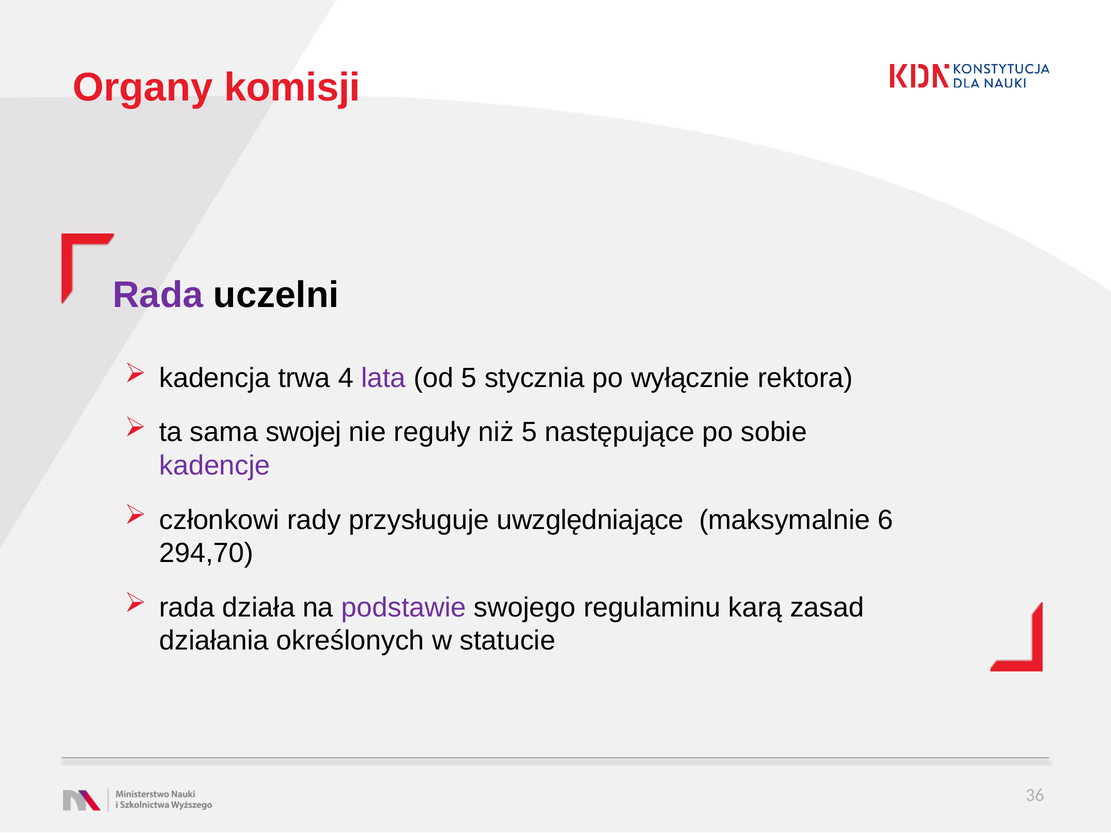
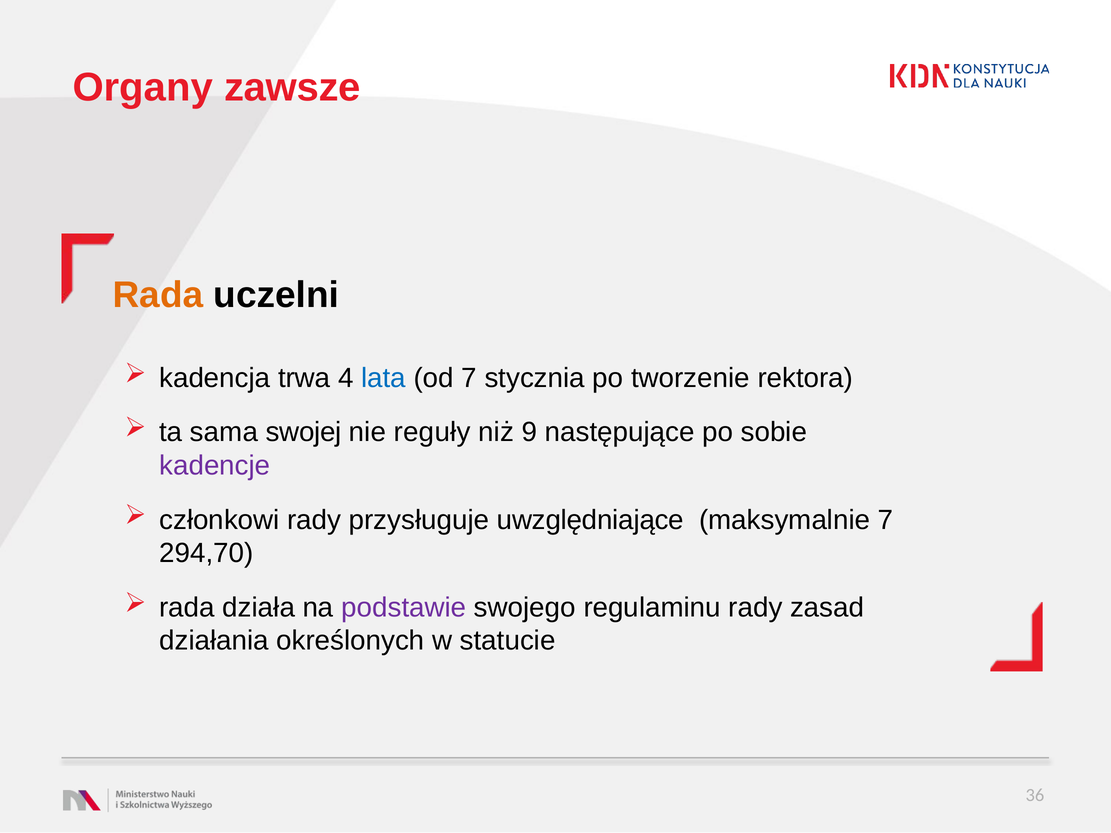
komisji: komisji -> zawsze (292, 88)
Rada colour: purple -> orange (158, 295)
lata colour: purple -> blue (384, 378)
od 5: 5 -> 7 (469, 378)
wyłącznie: wyłącznie -> tworzenie (690, 378)
niż 5: 5 -> 9 (529, 432)
maksymalnie 6: 6 -> 7 (885, 520)
regulaminu karą: karą -> rady (755, 608)
